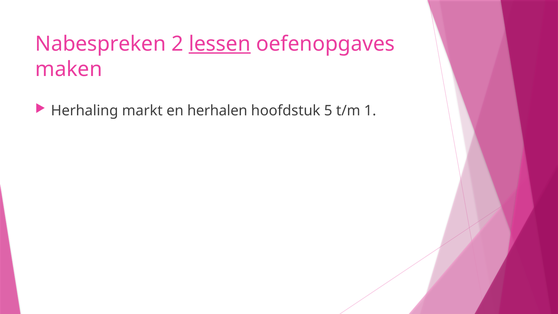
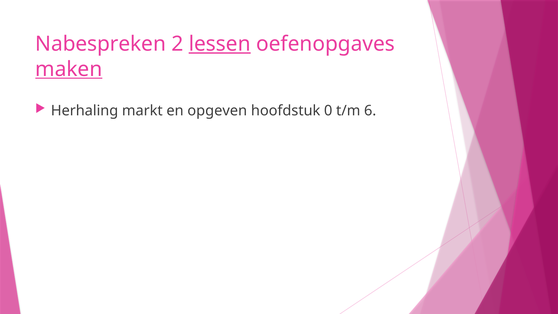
maken underline: none -> present (69, 69)
herhalen: herhalen -> opgeven (217, 111)
5: 5 -> 0 (328, 111)
1: 1 -> 6 (370, 111)
